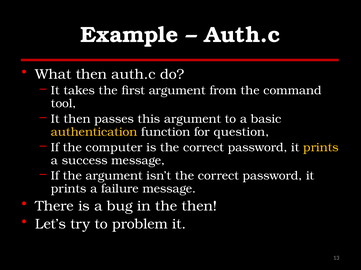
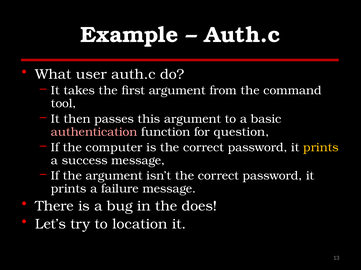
What then: then -> user (91, 74)
authentication colour: yellow -> pink (94, 132)
the then: then -> does (199, 206)
problem: problem -> location (140, 225)
